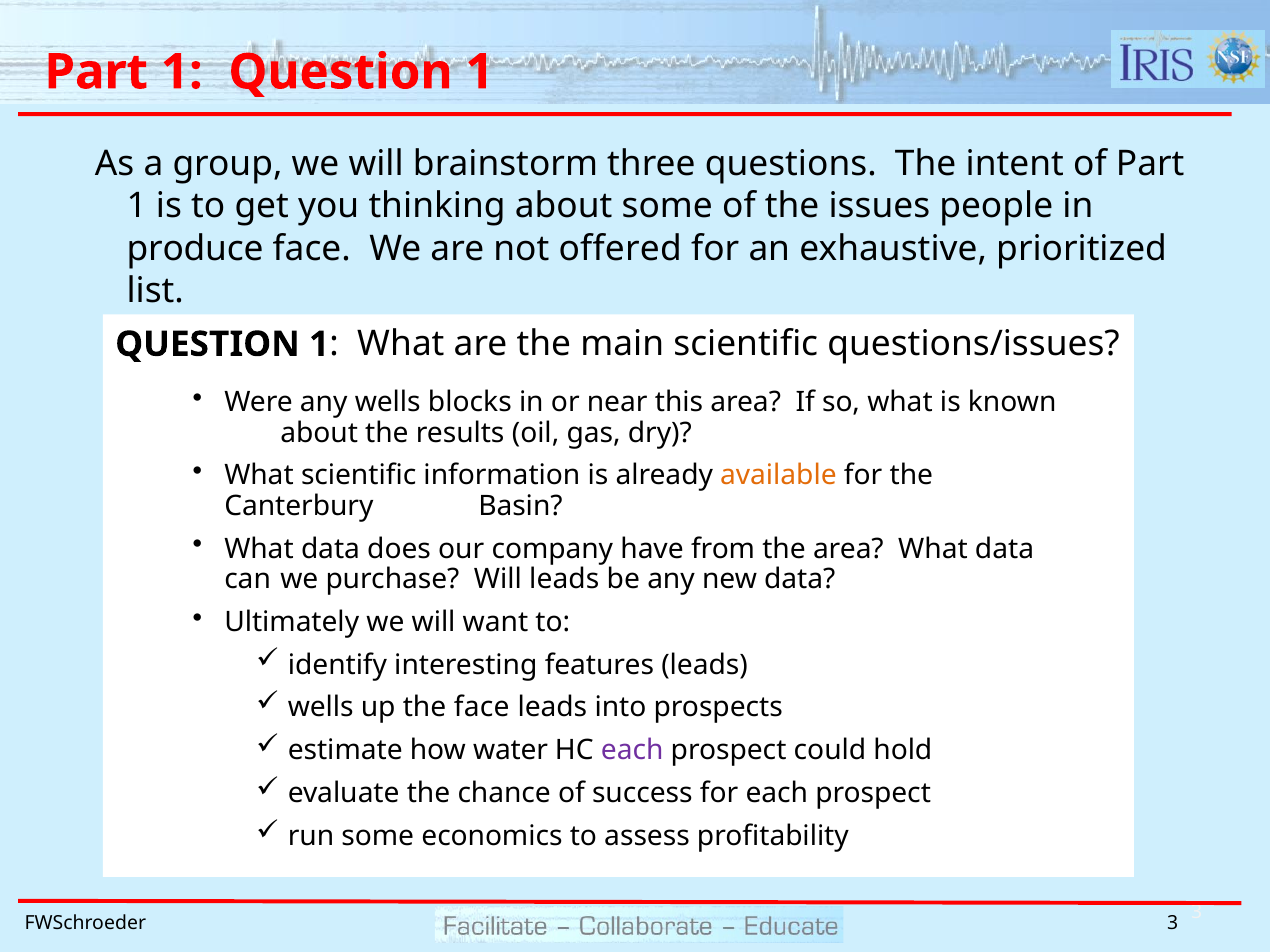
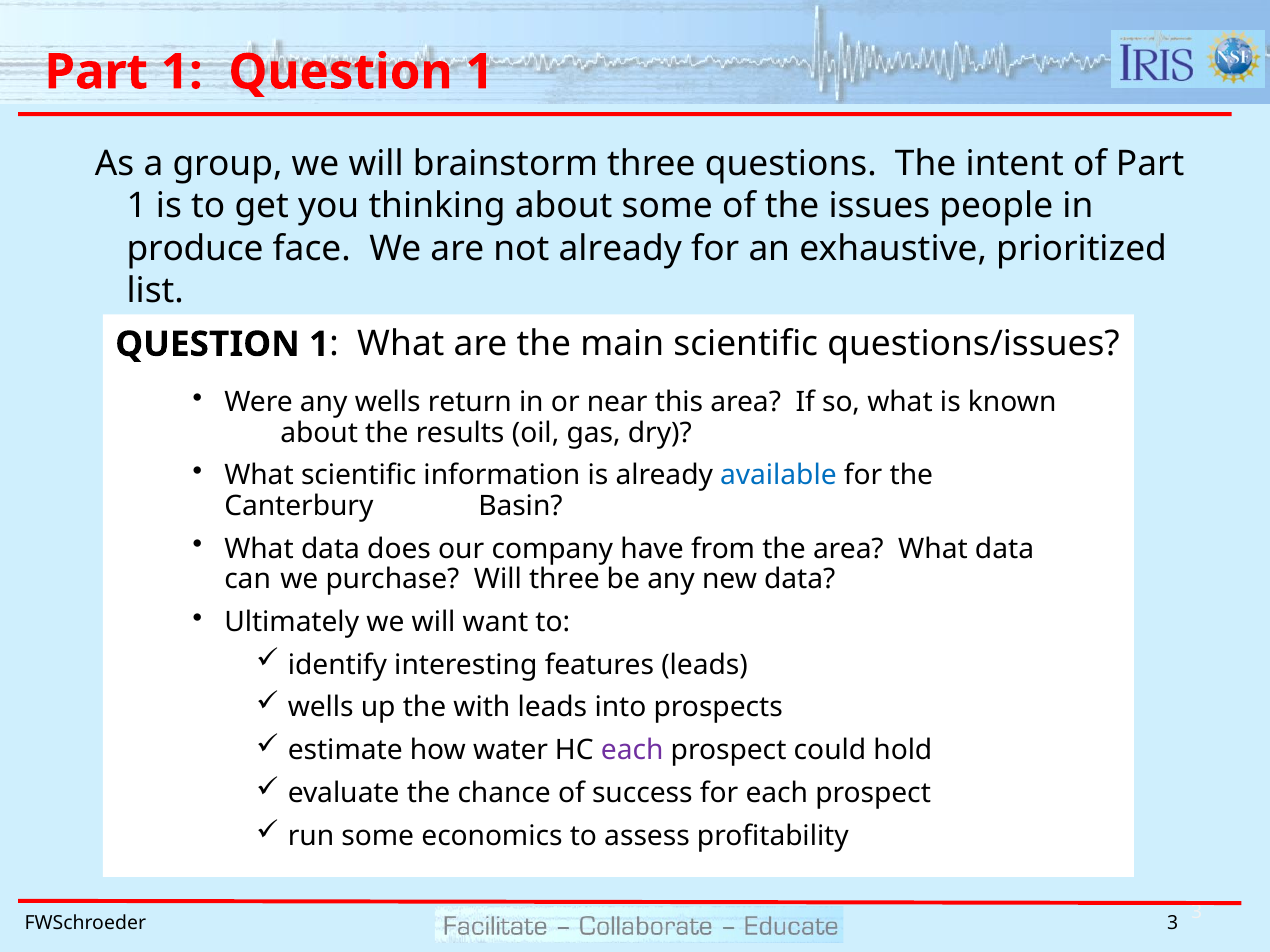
not offered: offered -> already (620, 249)
blocks: blocks -> return (470, 403)
available colour: orange -> blue (778, 476)
Will leads: leads -> three (564, 580)
the face: face -> with (482, 708)
